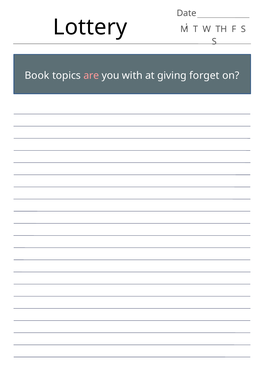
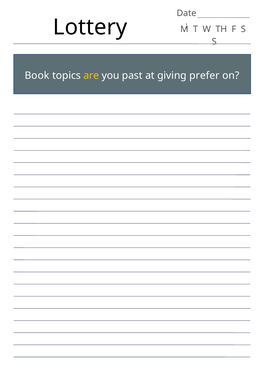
are colour: pink -> yellow (91, 75)
with: with -> past (132, 75)
forget: forget -> prefer (204, 75)
